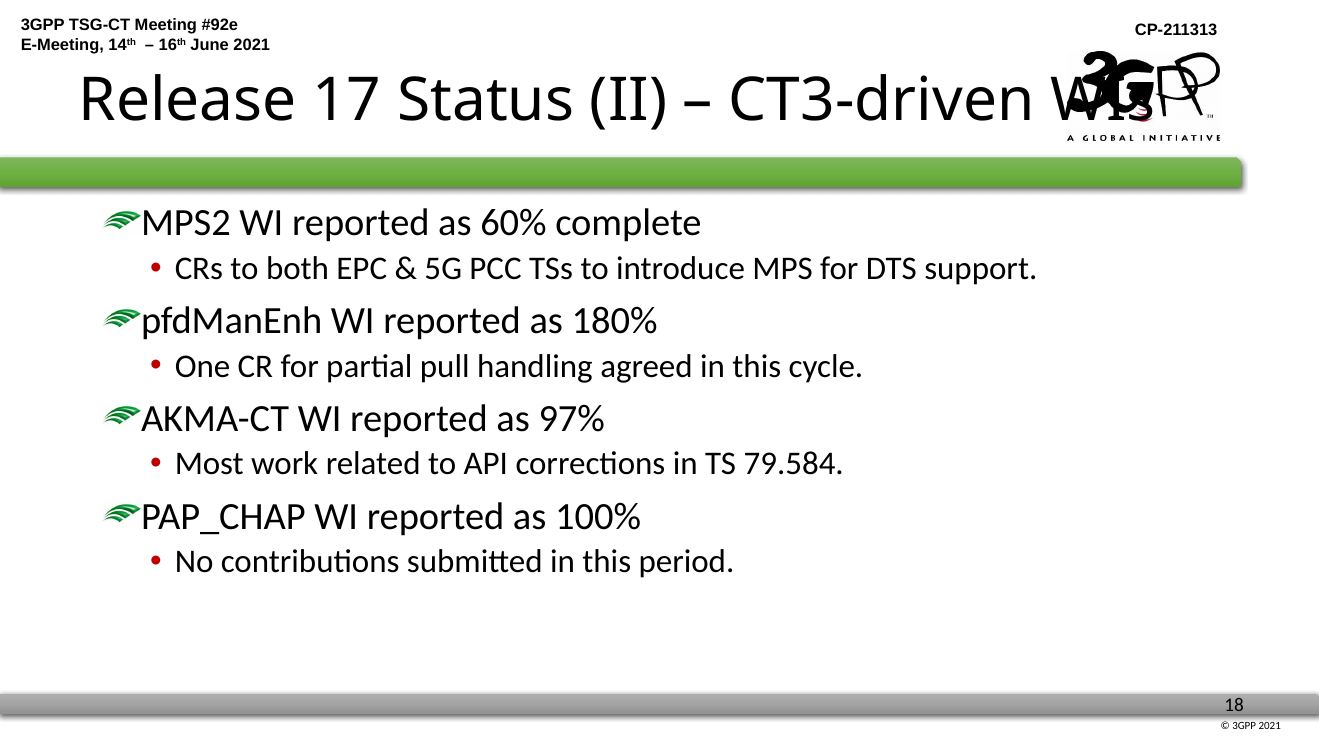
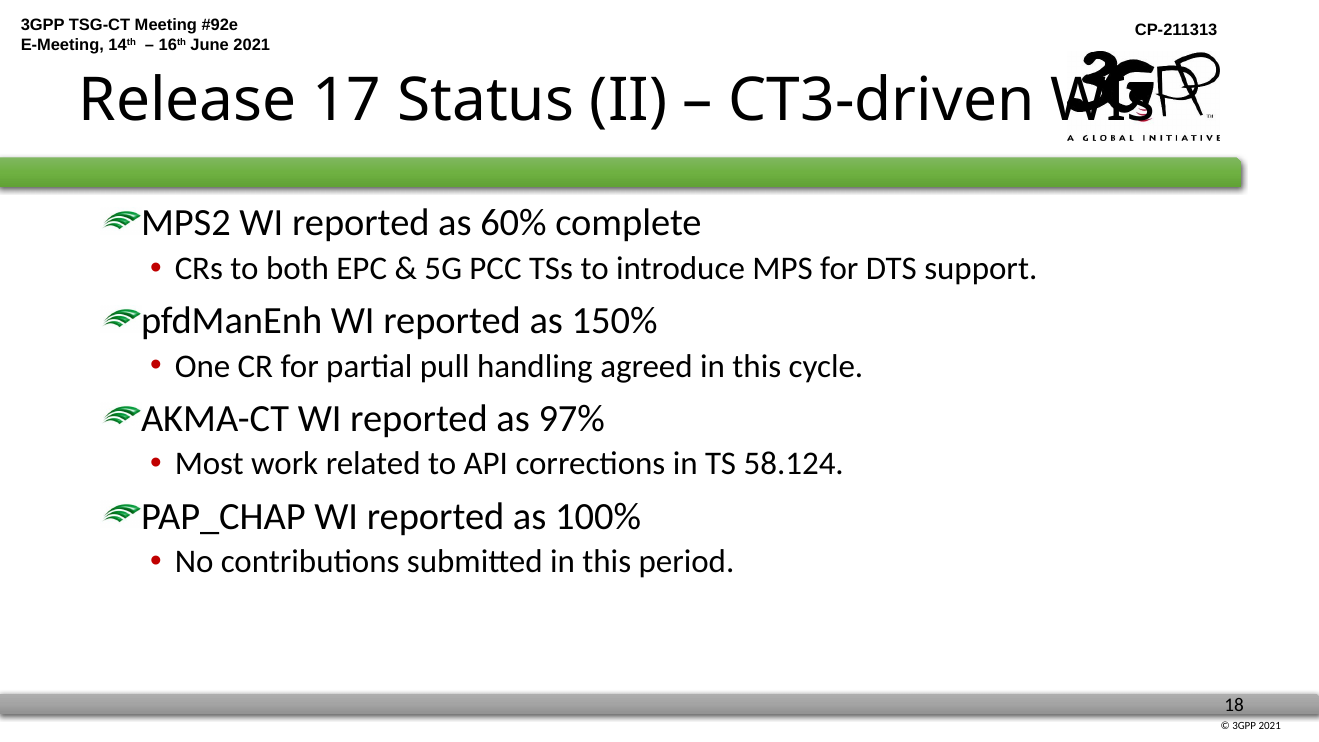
180%: 180% -> 150% (615, 321)
79.584: 79.584 -> 58.124 (794, 464)
